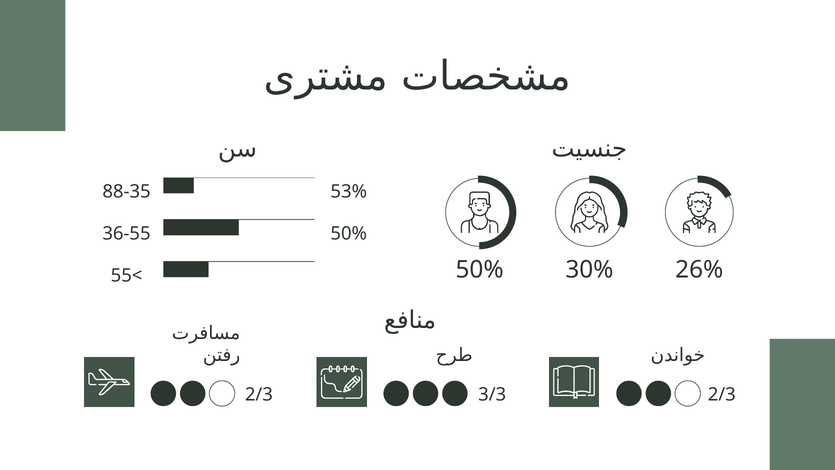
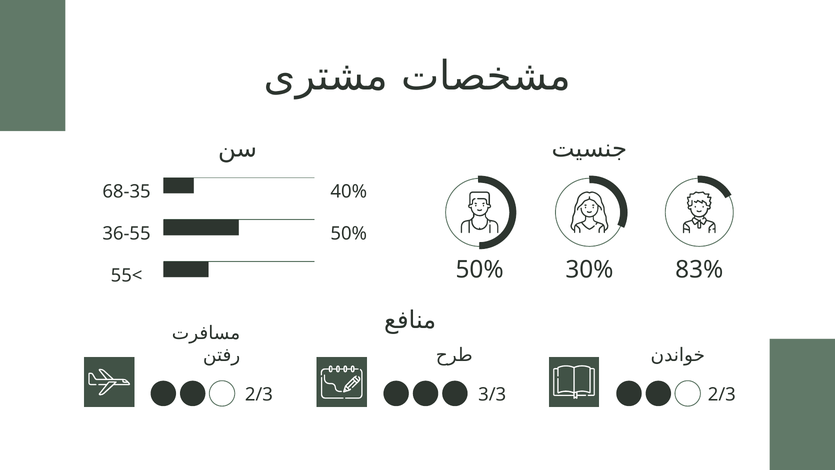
88-35: 88-35 -> 68-35 (127, 192)
53%: 53% -> 40% (349, 192)
26%: 26% -> 83% (699, 270)
